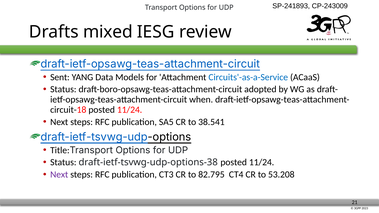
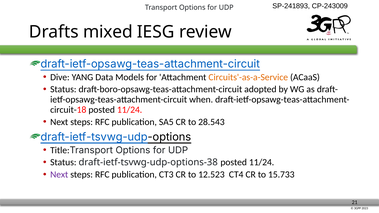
Sent: Sent -> Dive (60, 77)
Circuits'-as-a-Service colour: blue -> orange (248, 77)
38.541: 38.541 -> 28.543 (211, 122)
82.795: 82.795 -> 12.523 (211, 175)
53.208: 53.208 -> 15.733 (281, 175)
